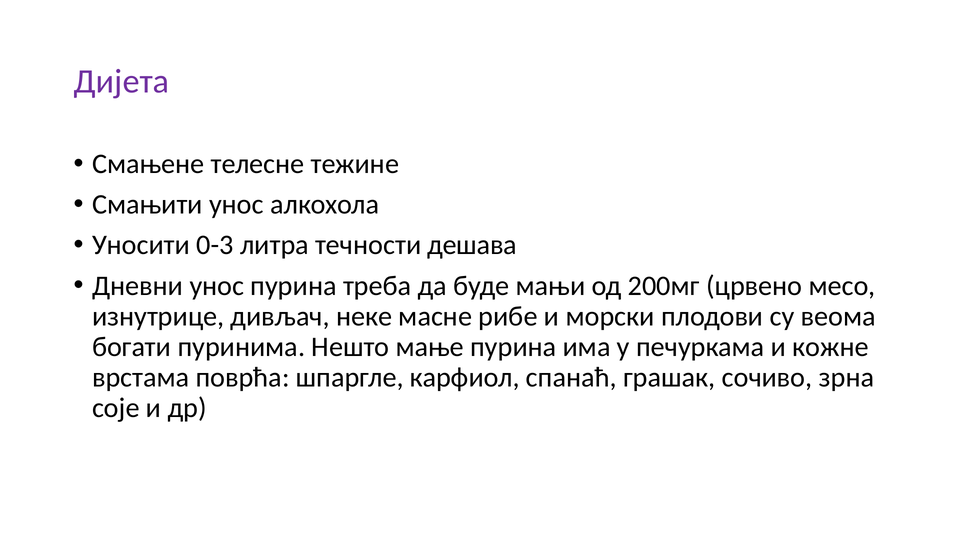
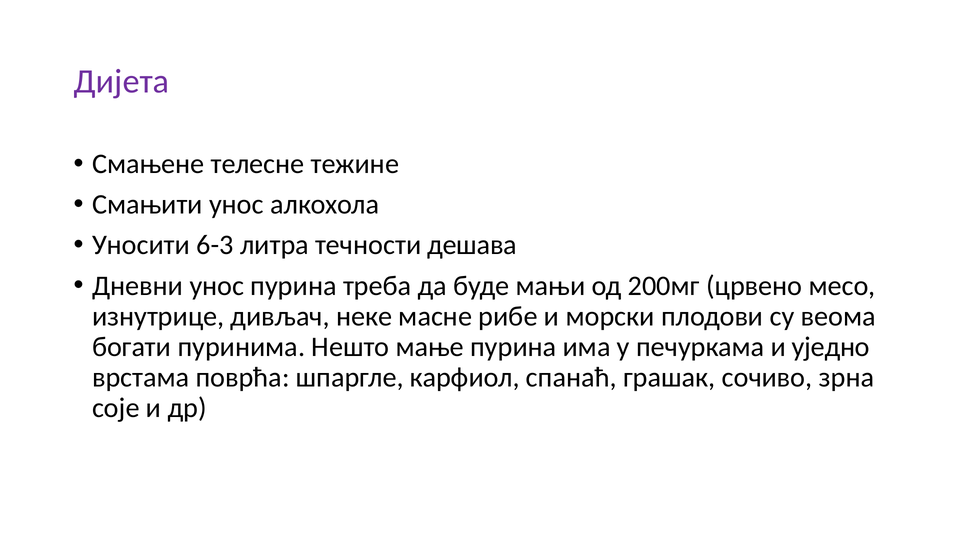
0-3: 0-3 -> 6-3 (215, 245)
кожне: кожне -> уједно (831, 347)
